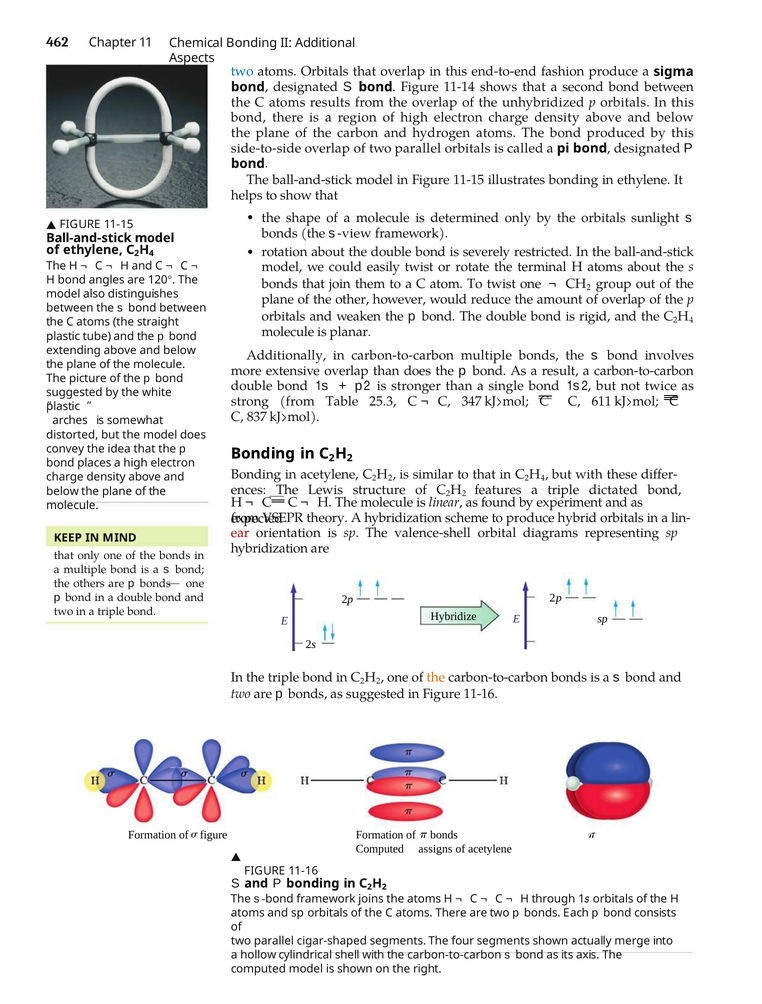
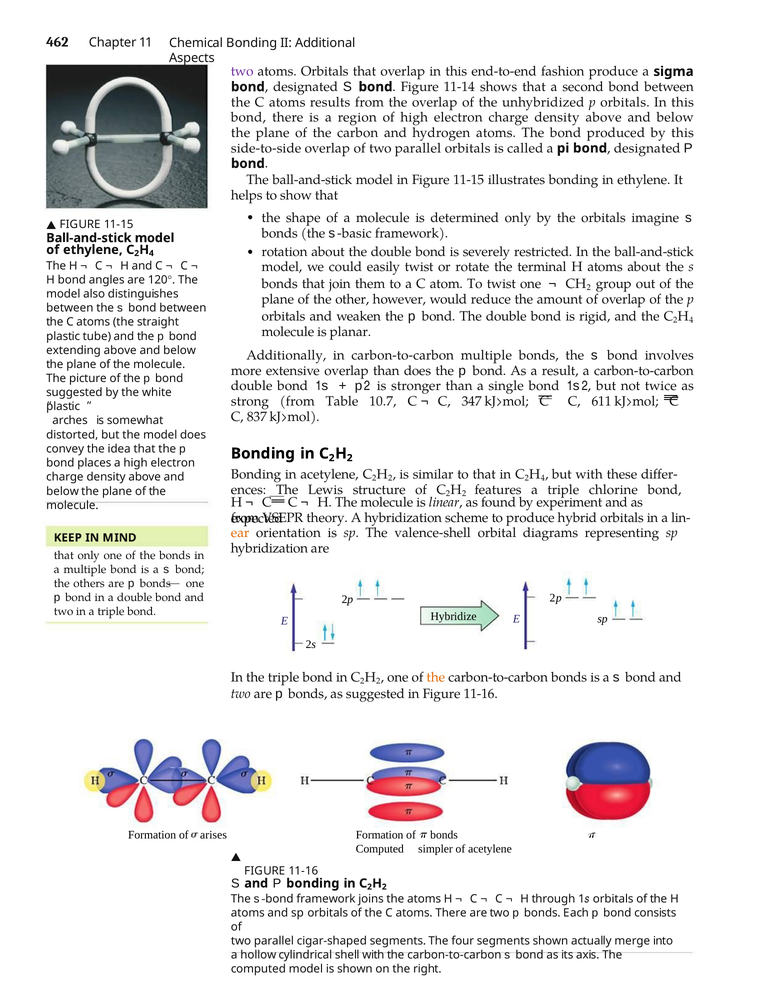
two colour: blue -> purple (242, 72)
sunlight: sunlight -> imagine (655, 218)
view: view -> basic (354, 233)
25.3: 25.3 -> 10.7 (383, 401)
dictated: dictated -> chlorine (613, 490)
ear colour: red -> orange (240, 533)
of figure: figure -> arises (213, 835)
assigns: assigns -> simpler (436, 849)
